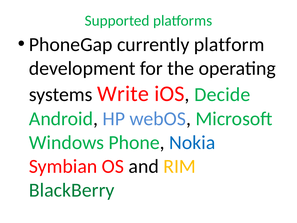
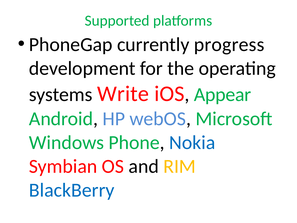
platform: platform -> progress (229, 44)
Decide: Decide -> Appear (223, 94)
BlackBerry colour: green -> blue (72, 190)
